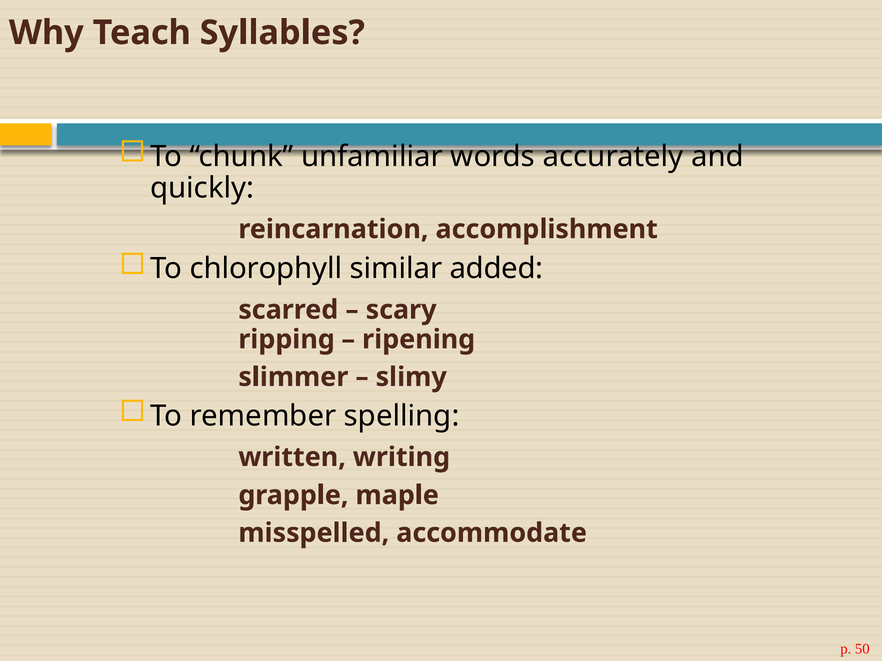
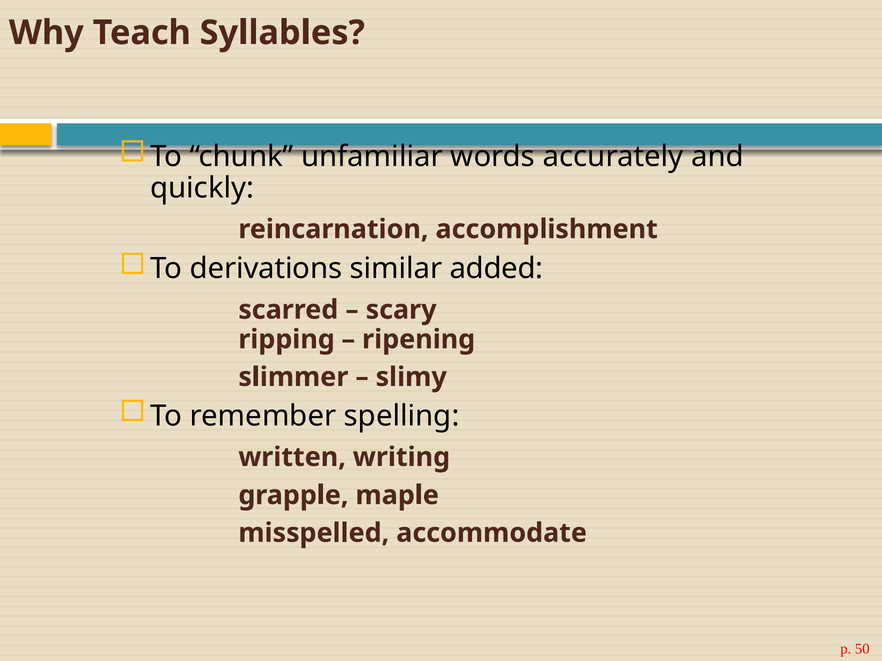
chlorophyll: chlorophyll -> derivations (266, 269)
